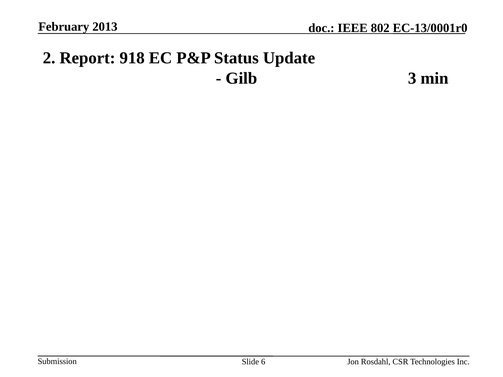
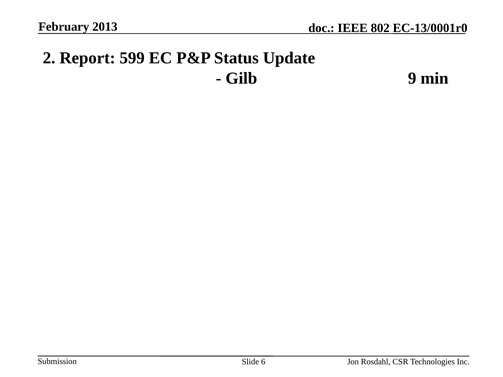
918: 918 -> 599 (132, 58)
3: 3 -> 9 (412, 78)
